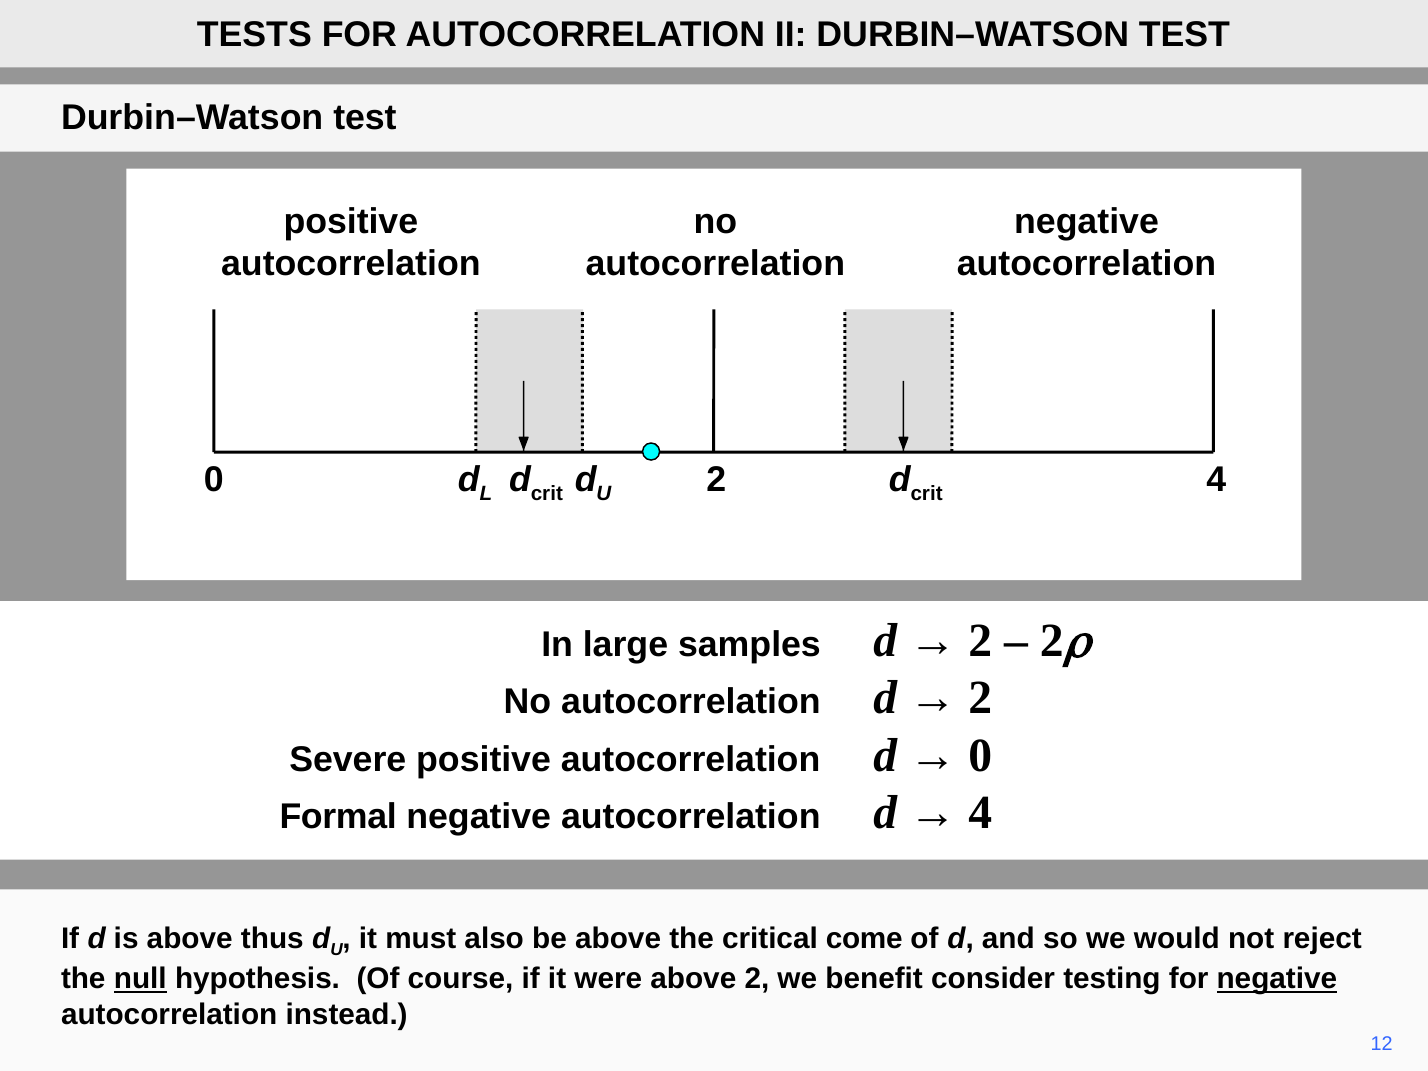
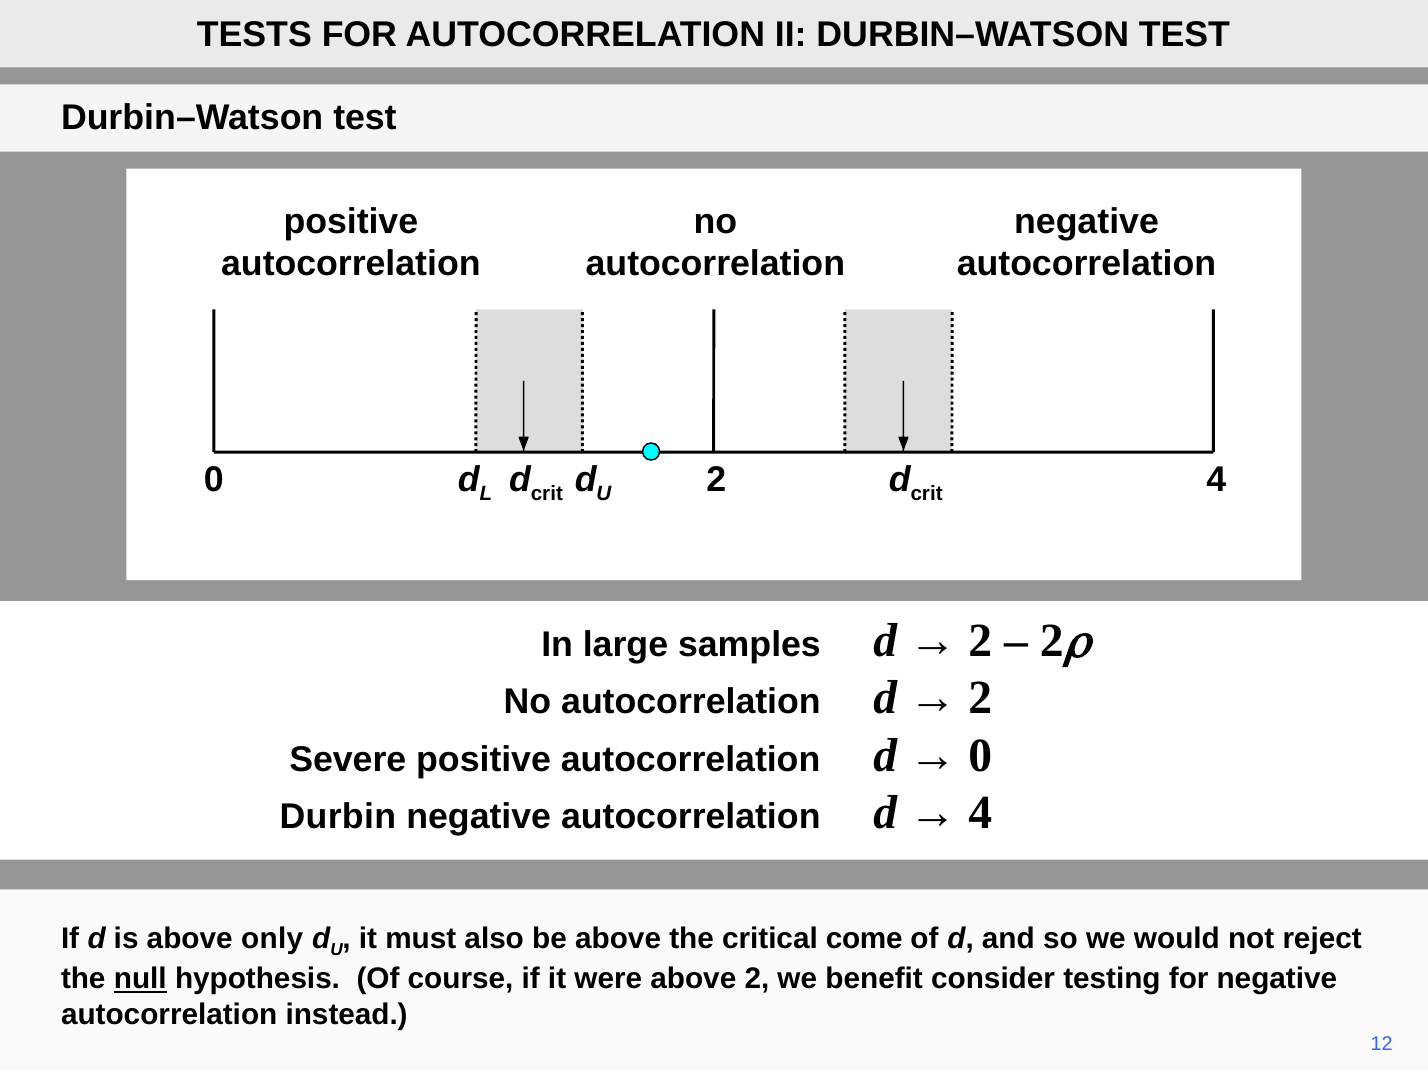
Formal: Formal -> Durbin (338, 816)
thus: thus -> only (272, 938)
negative underline: present -> none (1277, 979)
